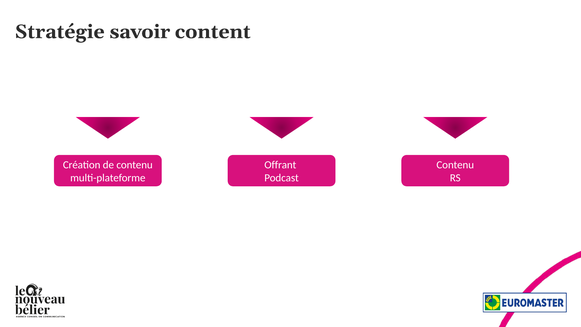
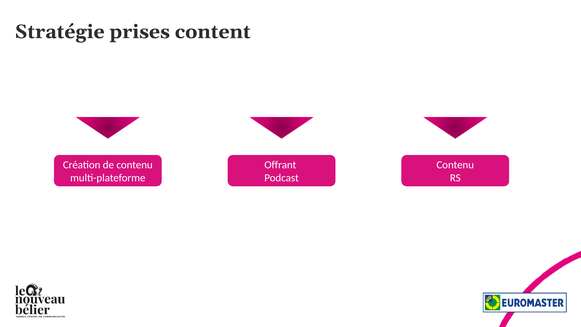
savoir: savoir -> prises (140, 32)
